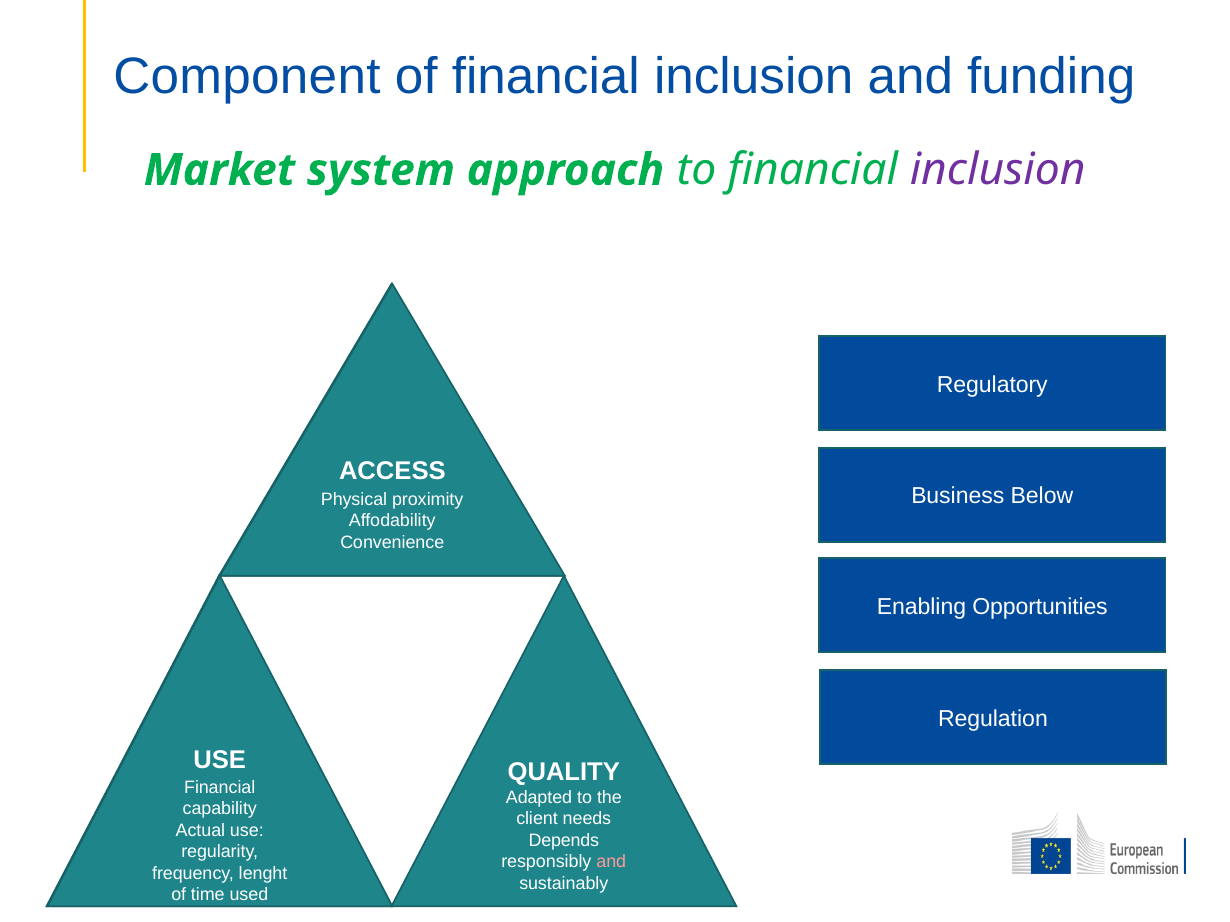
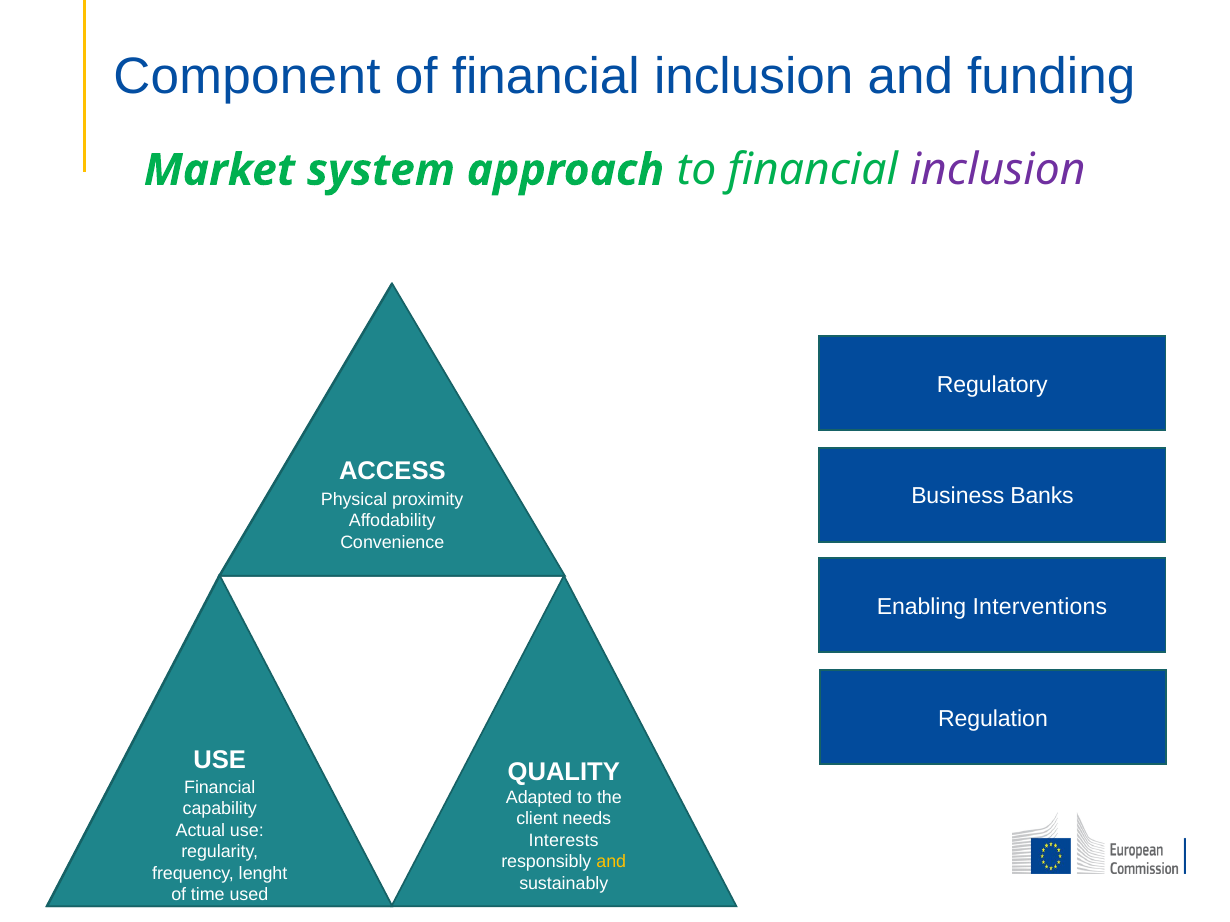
Below: Below -> Banks (1042, 497)
Opportunities: Opportunities -> Interventions (1040, 607)
Depends: Depends -> Interests (564, 841)
and colour: pink -> yellow (611, 862)
